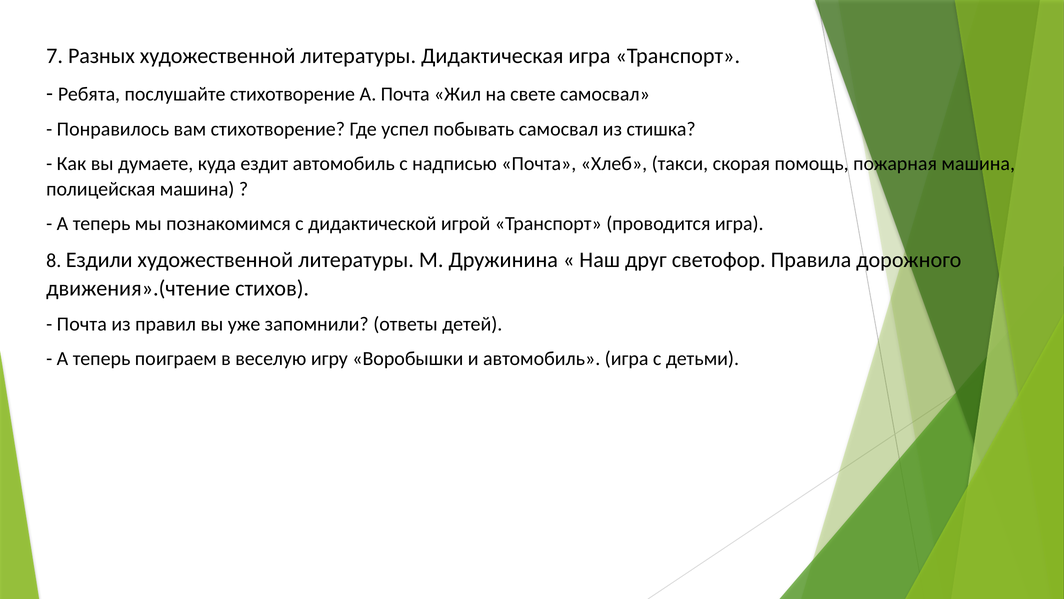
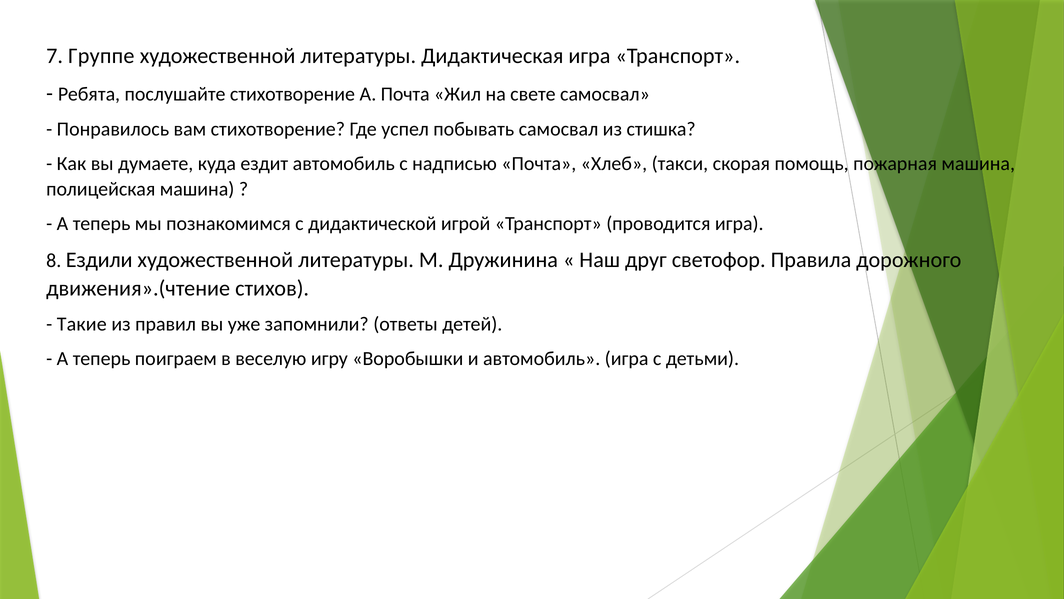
Разных: Разных -> Группе (101, 56)
Почта: Почта -> Такие (82, 324)
